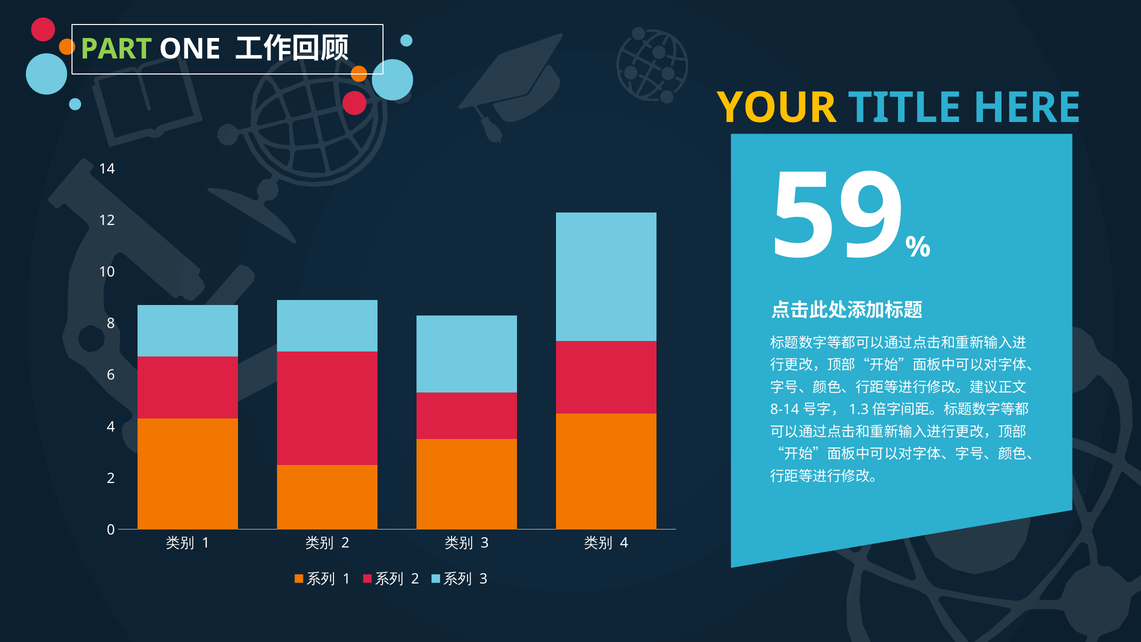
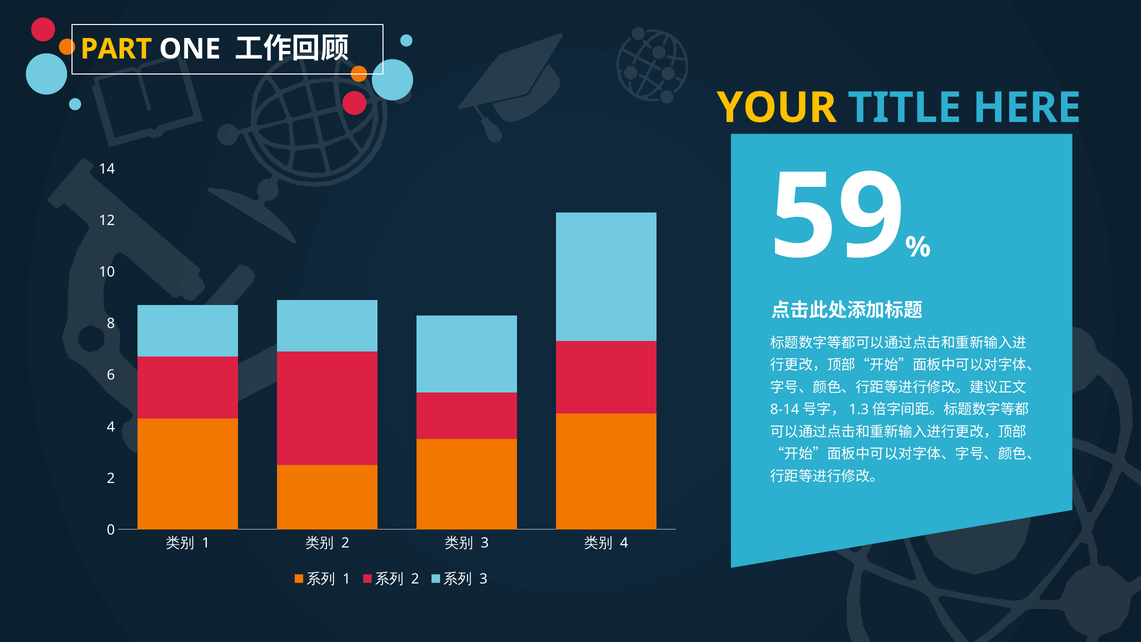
PART colour: light green -> yellow (116, 49)
